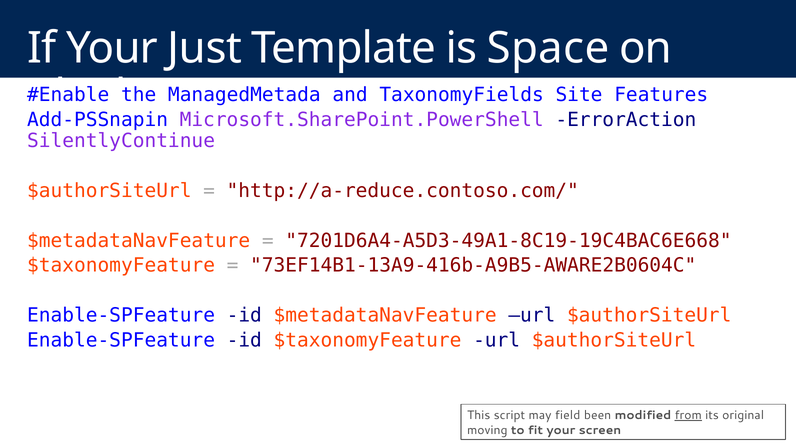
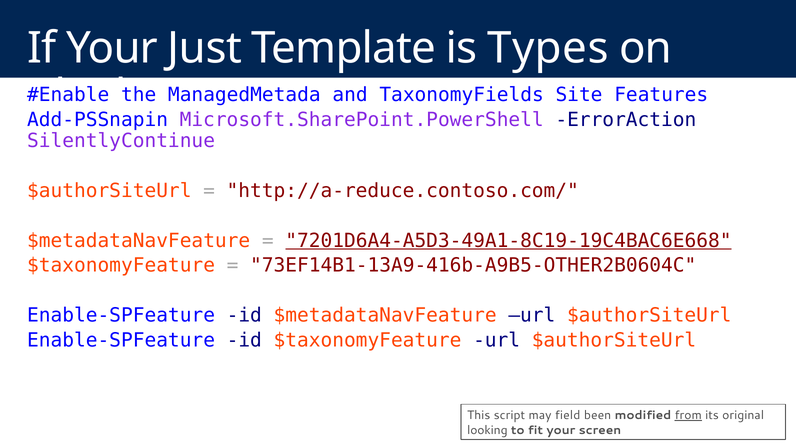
Space: Space -> Types (548, 48)
7201D6A4-A5D3-49A1-8C19-19C4BAC6E668 underline: none -> present (508, 240)
73EF14B1-13A9-416b-A9B5-AWARE2B0604C: 73EF14B1-13A9-416b-A9B5-AWARE2B0604C -> 73EF14B1-13A9-416b-A9B5-OTHER2B0604C (473, 265)
moving: moving -> looking (487, 430)
